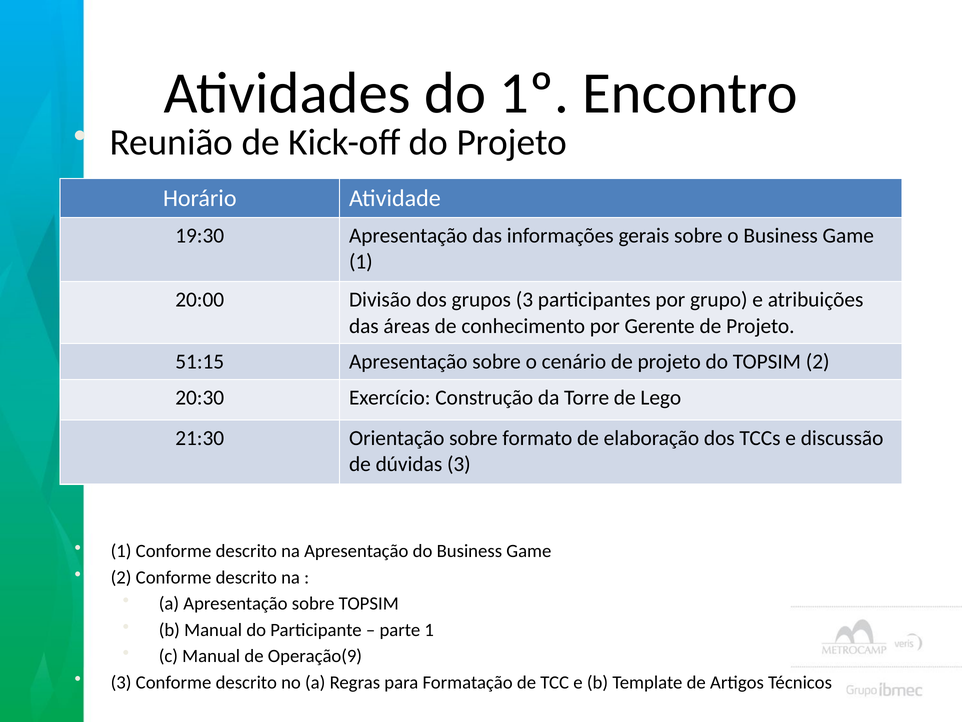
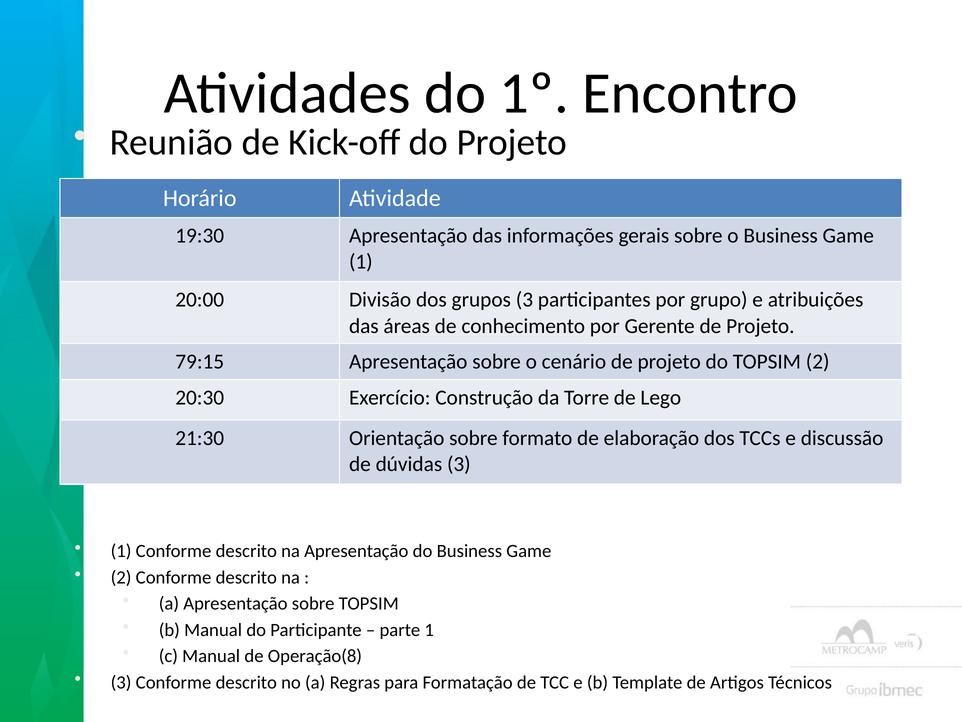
51:15: 51:15 -> 79:15 (200, 362)
Operação(9: Operação(9 -> Operação(8 (315, 656)
